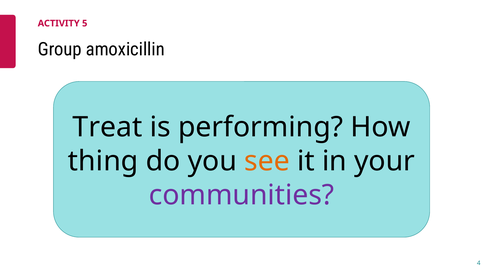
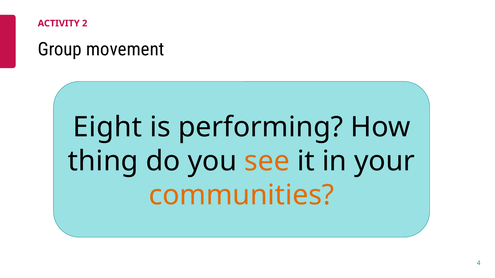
5: 5 -> 2 (85, 23)
amoxicillin: amoxicillin -> movement (125, 50)
Treat: Treat -> Eight (107, 128)
communities colour: purple -> orange (242, 196)
